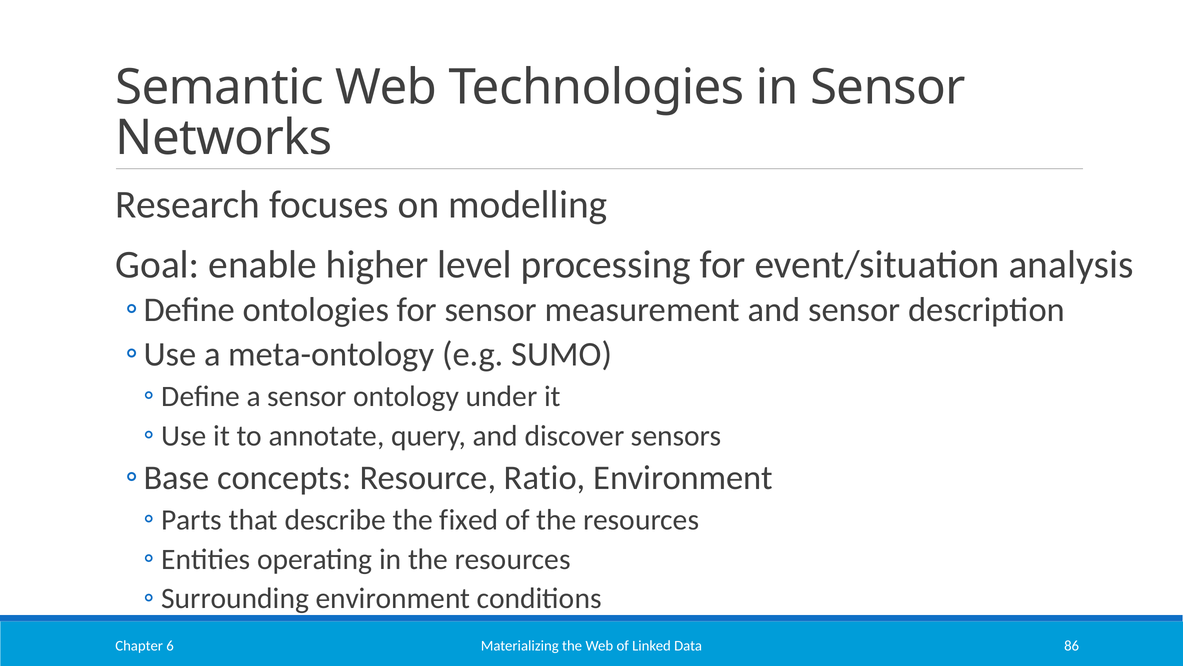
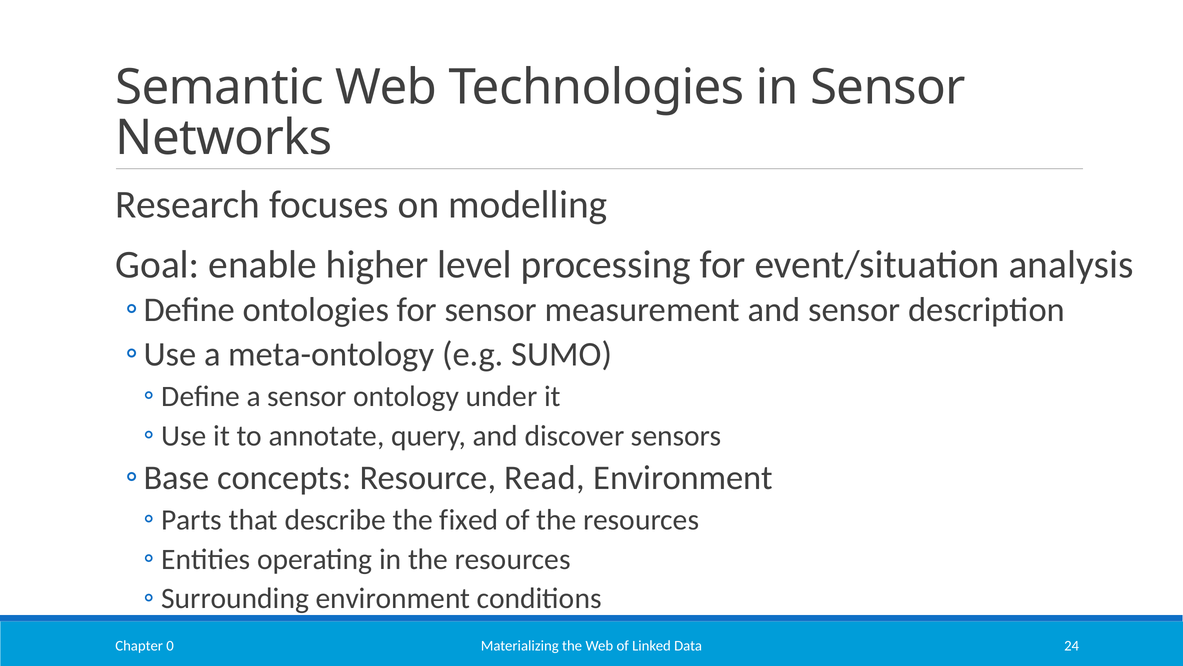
Ratio: Ratio -> Read (545, 477)
86: 86 -> 24 (1072, 645)
6: 6 -> 0 (170, 646)
